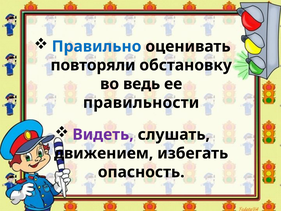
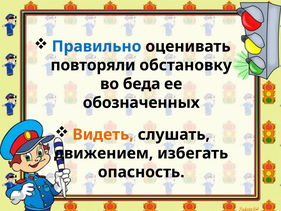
ведь: ведь -> беда (142, 84)
правильности: правильности -> обозначенных (141, 103)
Видеть colour: purple -> orange (103, 134)
